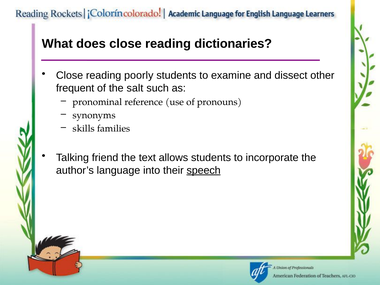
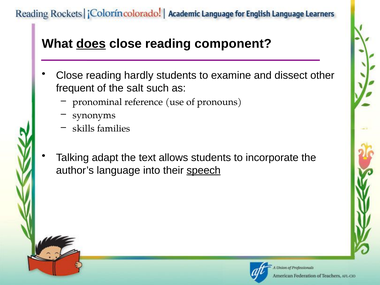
does underline: none -> present (91, 44)
dictionaries: dictionaries -> component (233, 44)
poorly: poorly -> hardly (139, 75)
friend: friend -> adapt (105, 158)
